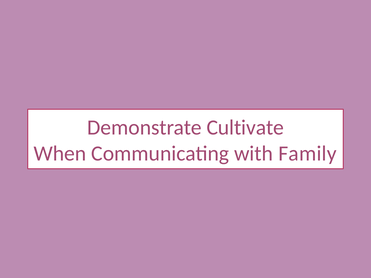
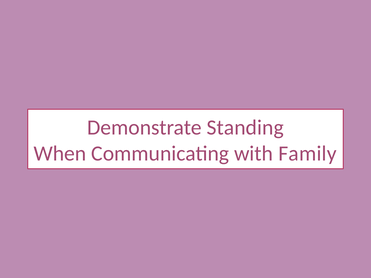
Cultivate: Cultivate -> Standing (245, 128)
